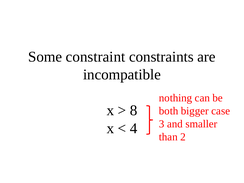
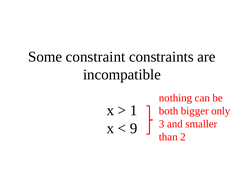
8: 8 -> 1 (134, 110)
case: case -> only (221, 111)
4: 4 -> 9 (134, 128)
